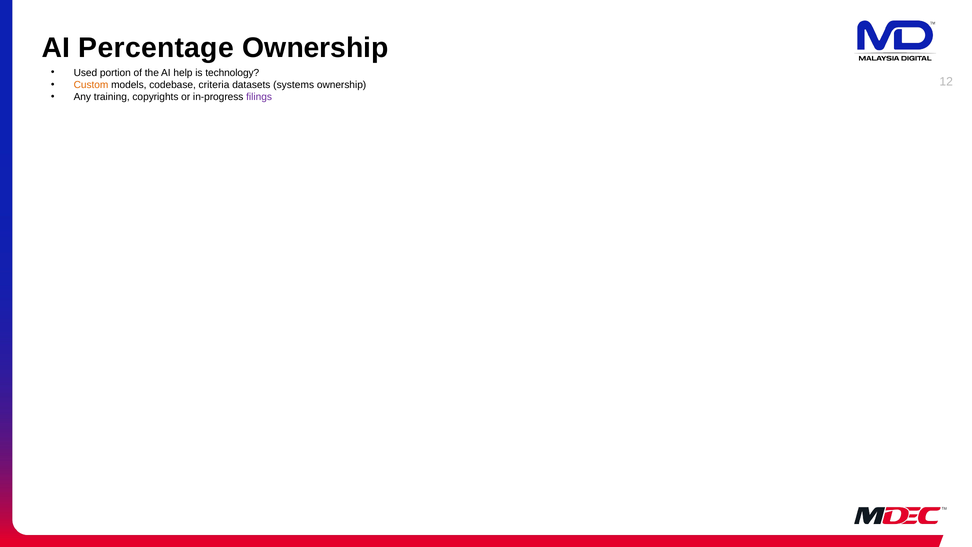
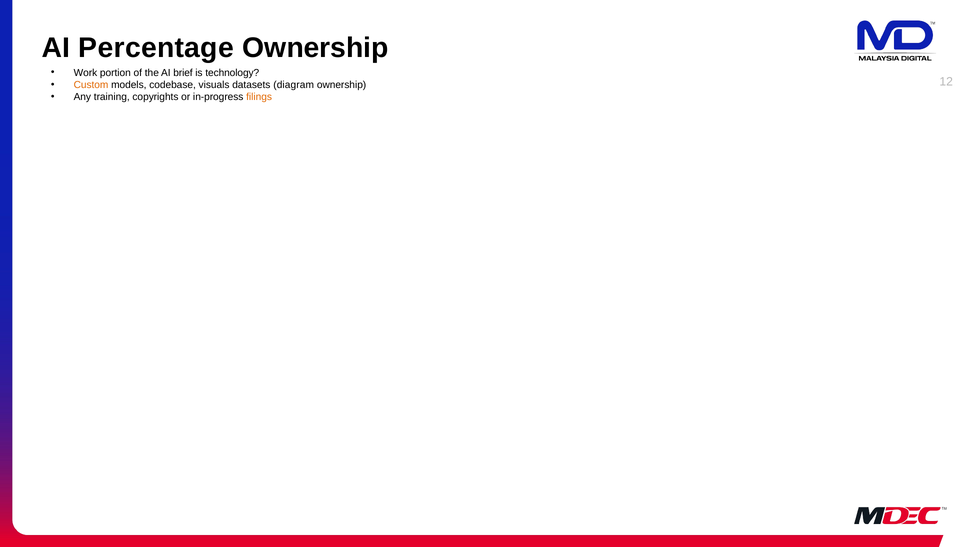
Used: Used -> Work (85, 73)
help: help -> brief (183, 73)
criteria: criteria -> visuals (214, 85)
systems: systems -> diagram (294, 85)
filings colour: purple -> orange (259, 97)
